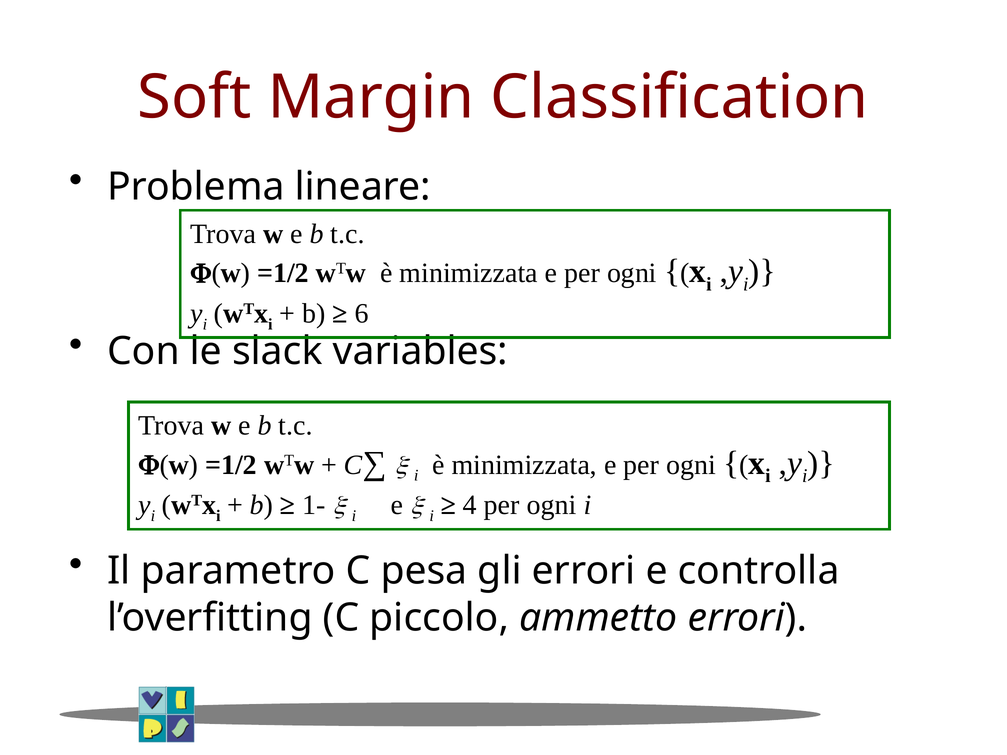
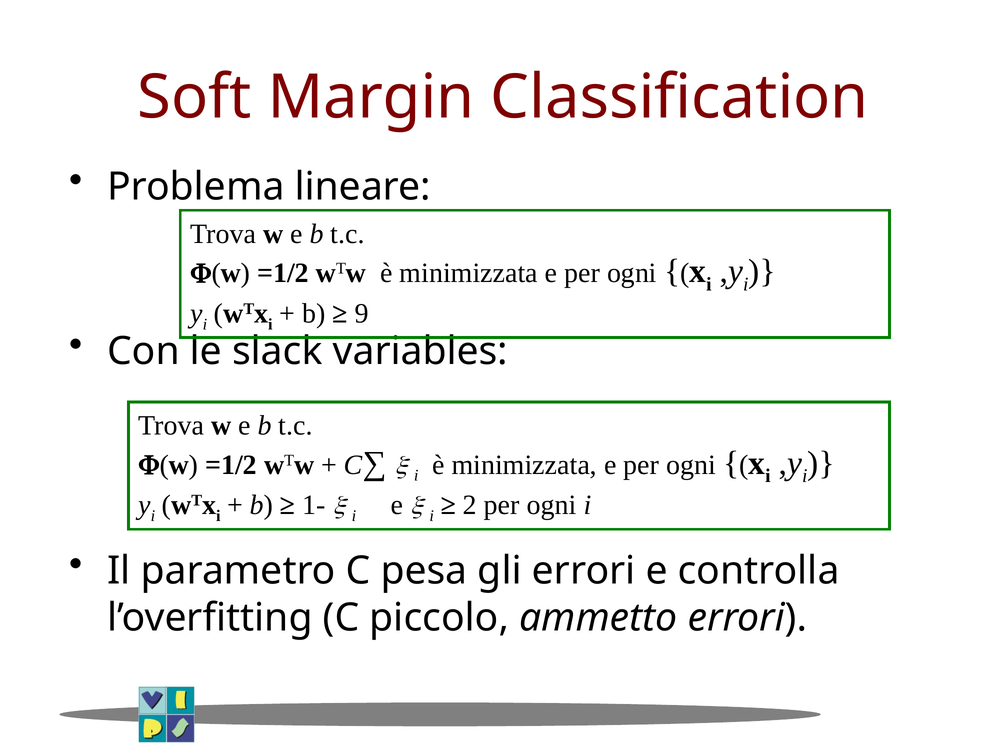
6: 6 -> 9 (362, 313)
4: 4 -> 2 (470, 505)
